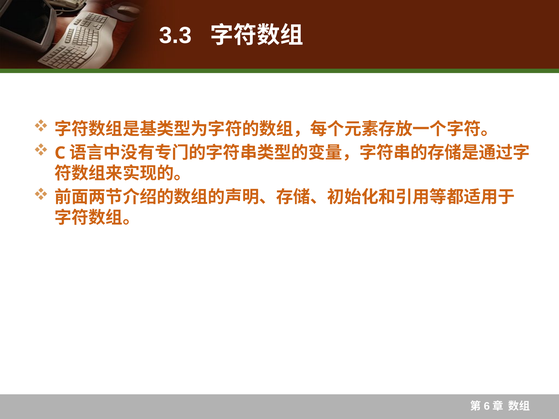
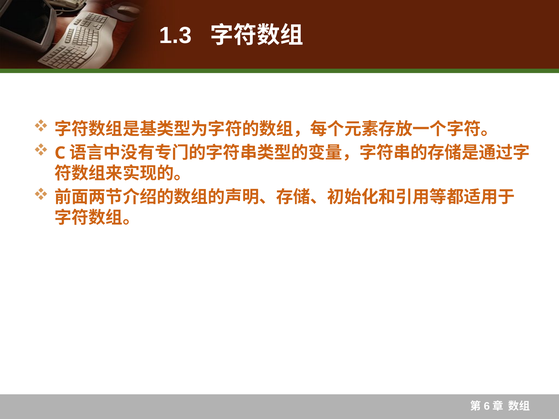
3.3: 3.3 -> 1.3 (175, 36)
